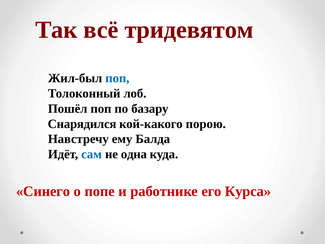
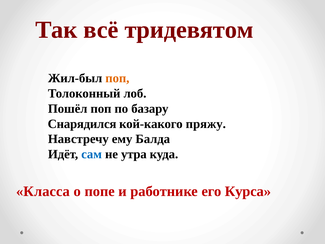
поп colour: blue -> orange (117, 78)
порою: порою -> пряжу (206, 124)
одна: одна -> утра (134, 154)
Синего: Синего -> Класса (43, 191)
